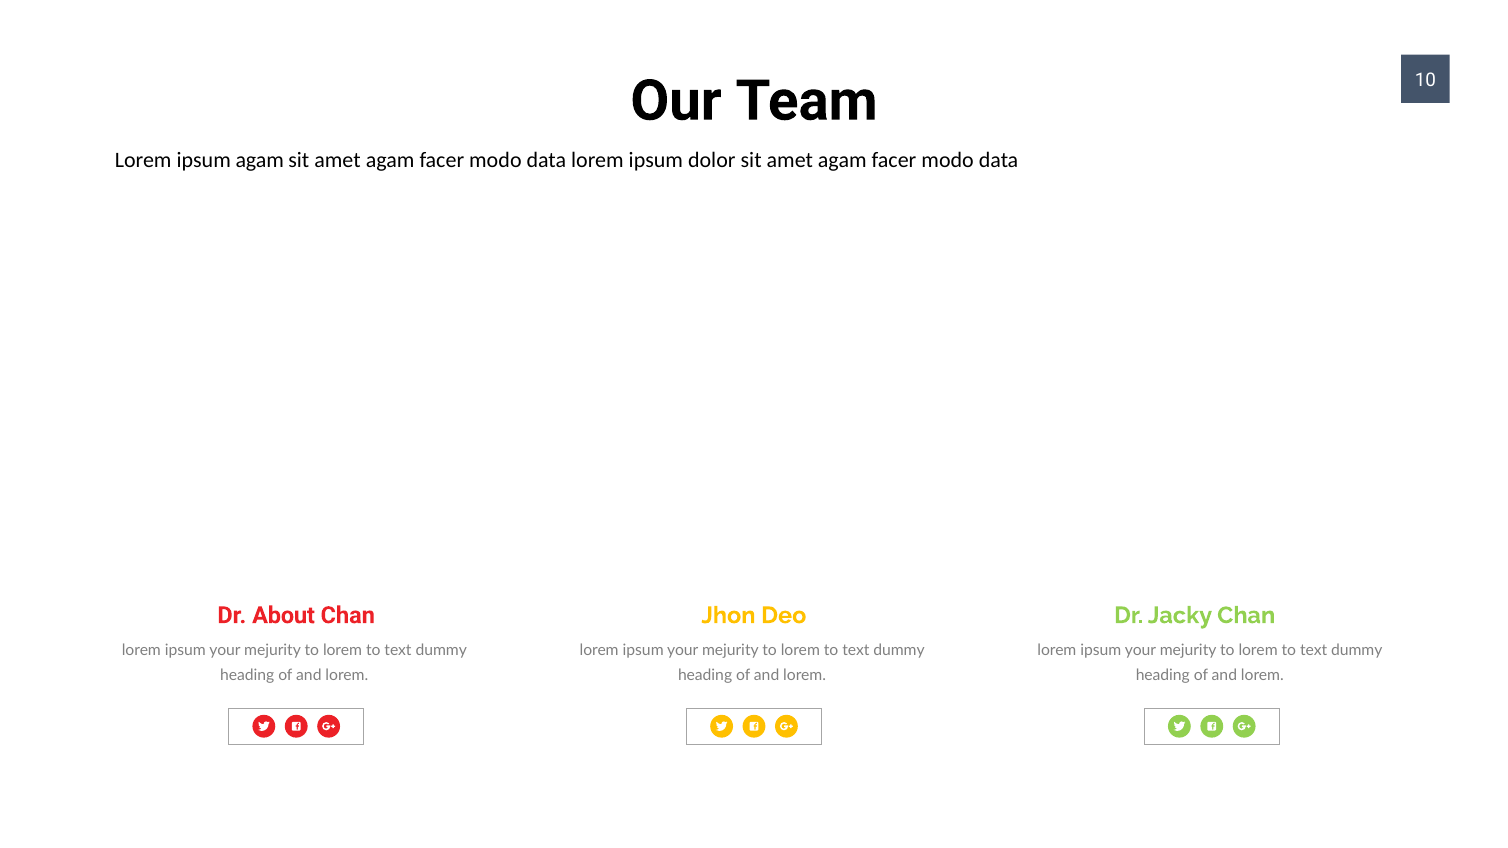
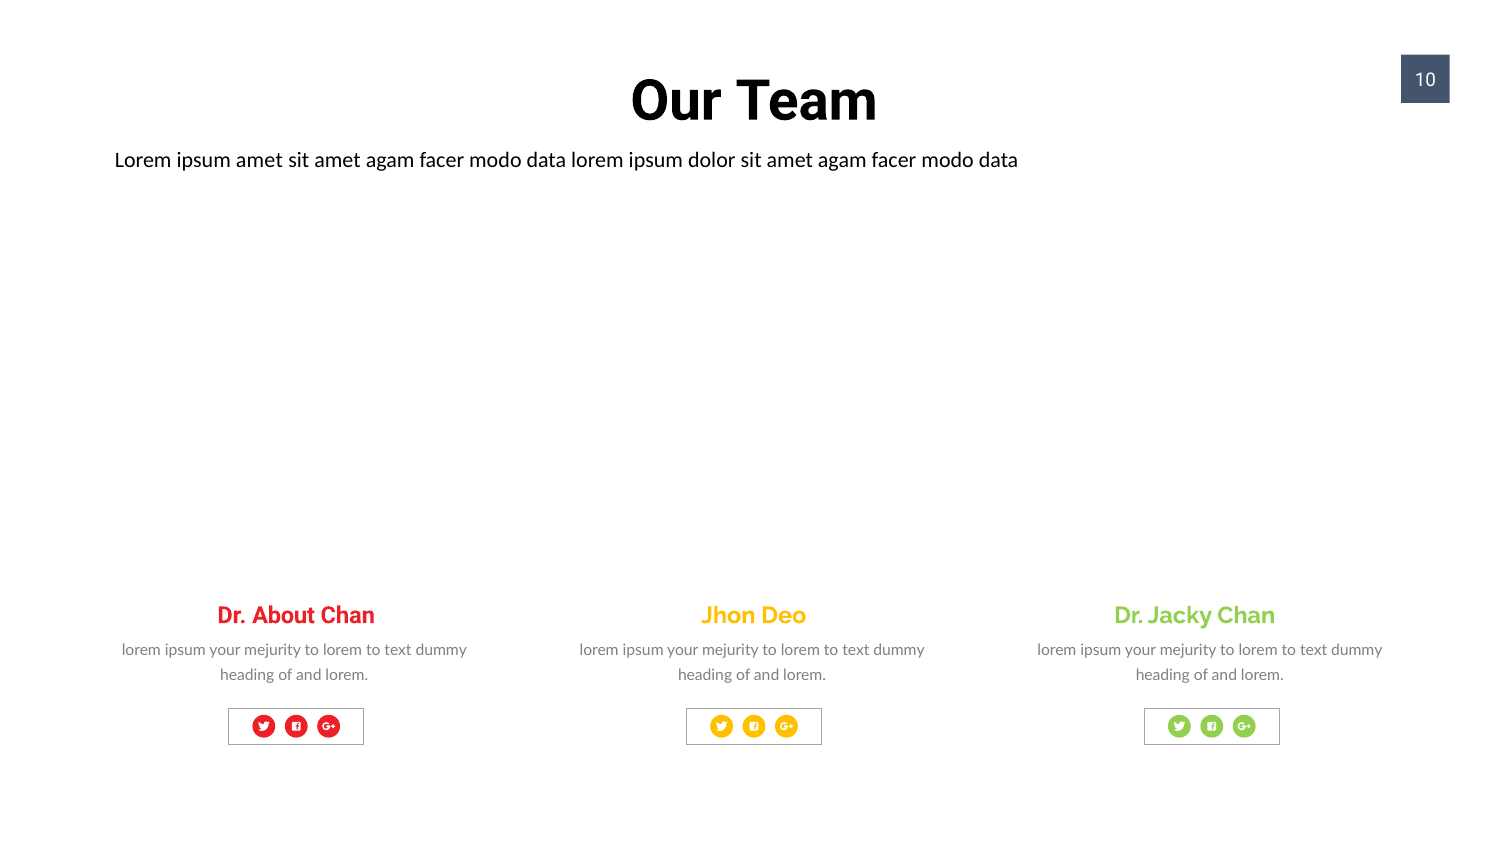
ipsum agam: agam -> amet (259, 161)
